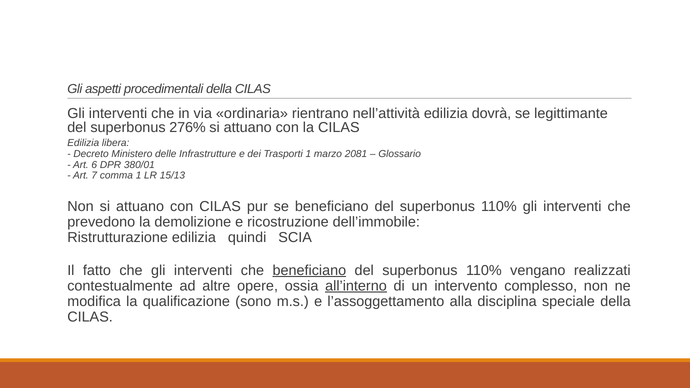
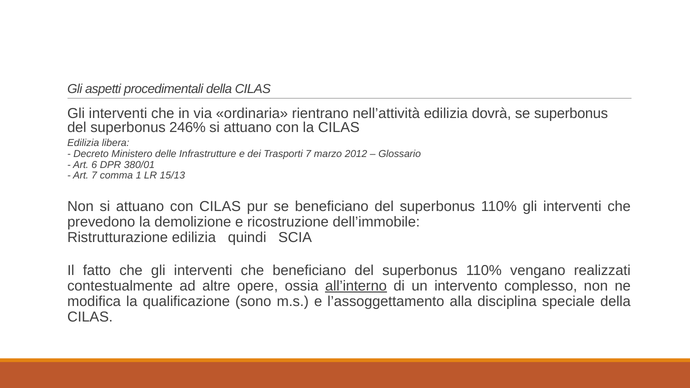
se legittimante: legittimante -> superbonus (571, 113)
276%: 276% -> 246% (188, 127)
Trasporti 1: 1 -> 7 (308, 154)
2081: 2081 -> 2012 (356, 154)
beneficiano underline: present -> none (309, 271)
